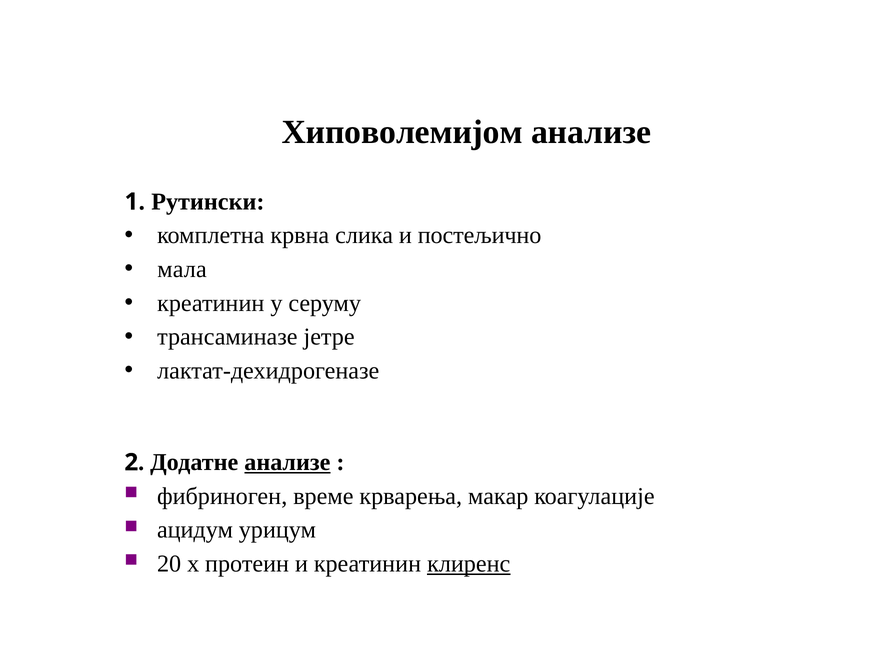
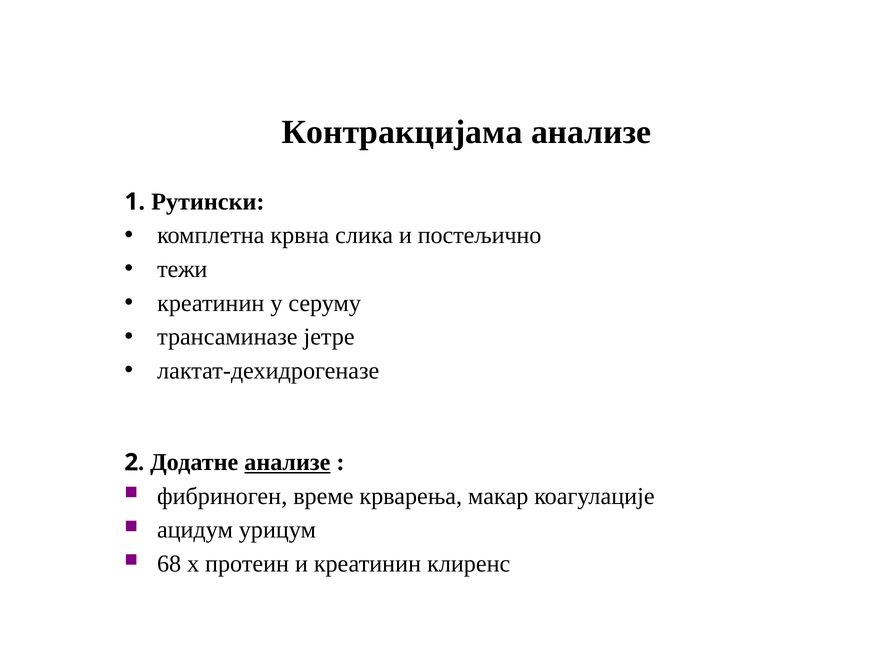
Хиповолемијом: Хиповолемијом -> Контракцијама (402, 132)
мала: мала -> тежи (182, 269)
20: 20 -> 68 (169, 564)
клиренс underline: present -> none (469, 564)
